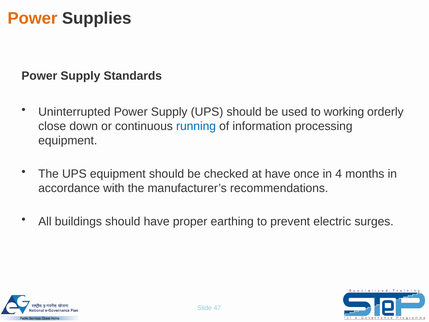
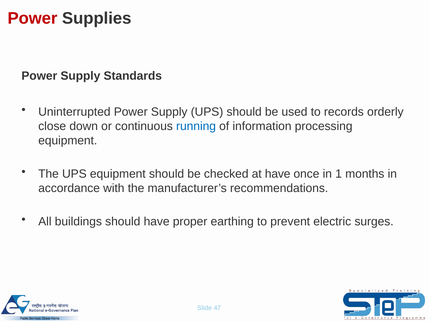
Power colour: orange -> red (32, 18)
working: working -> records (344, 112)
4: 4 -> 1 (339, 174)
